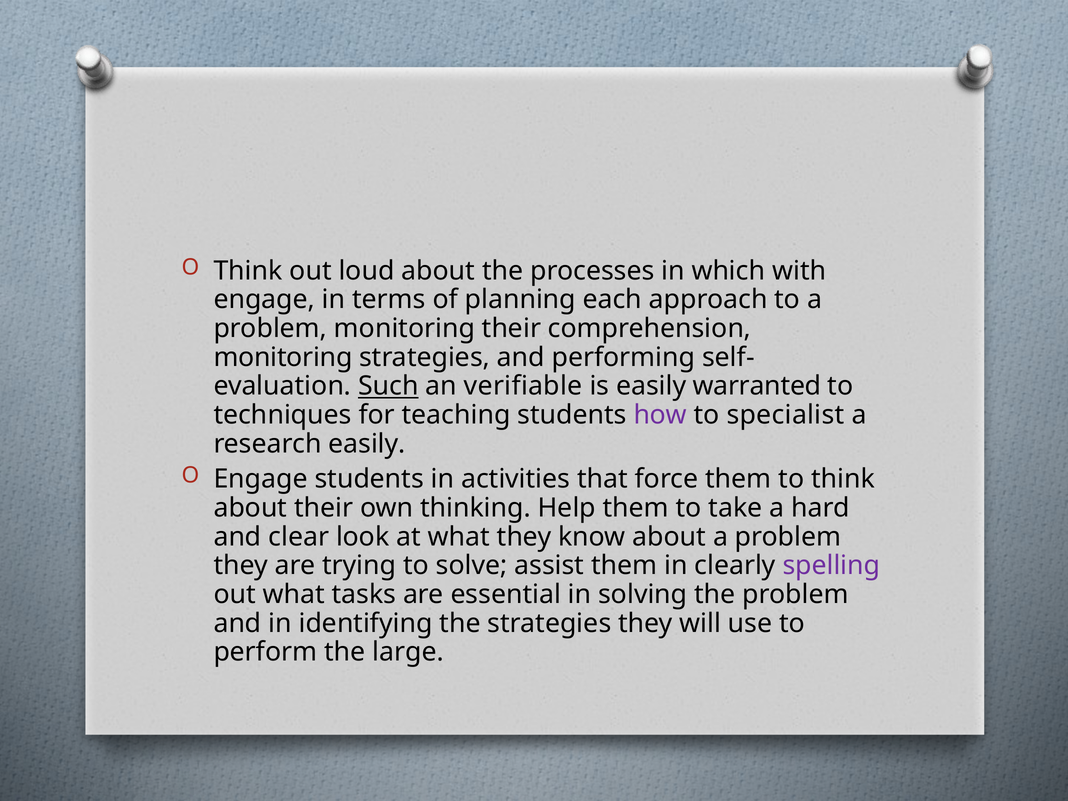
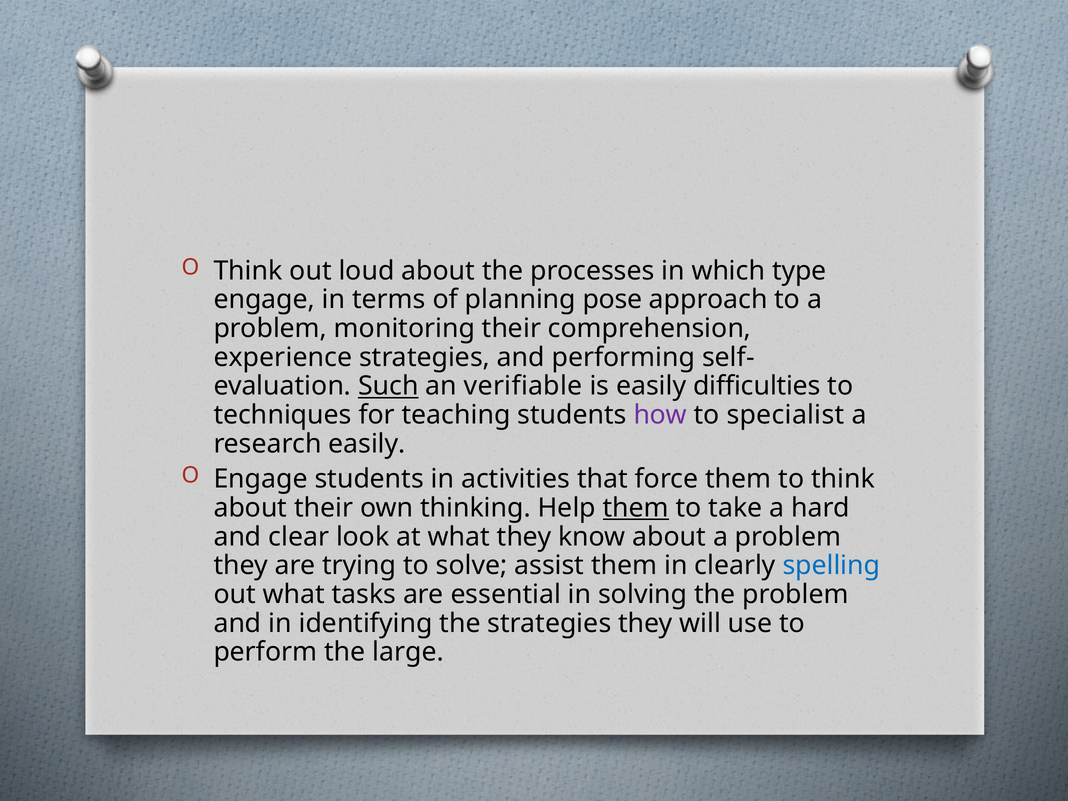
with: with -> type (799, 271)
each: each -> pose (612, 300)
monitoring: monitoring -> experience (283, 357)
warranted: warranted -> difficulties (757, 386)
them underline: none -> present (636, 508)
spelling colour: purple -> blue (831, 566)
